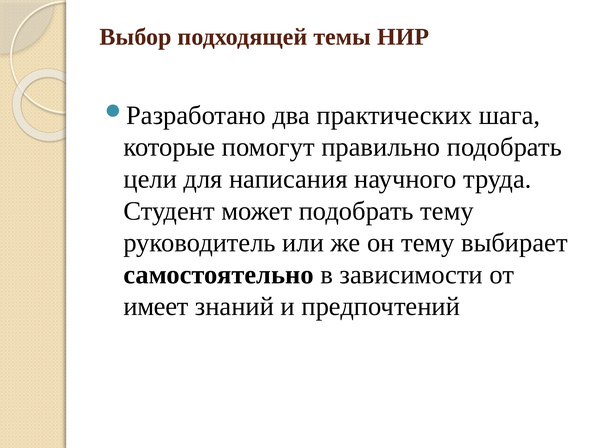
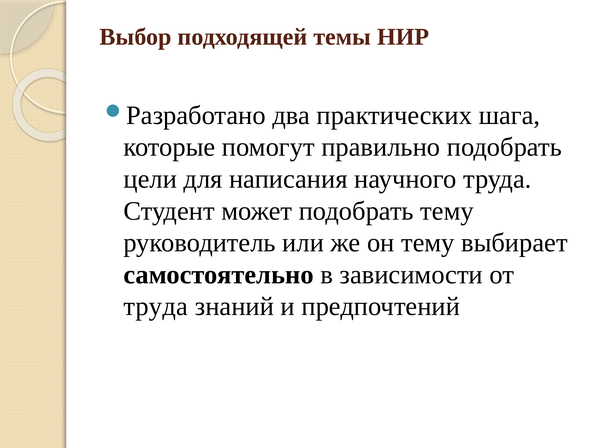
имеет: имеет -> труда (156, 306)
